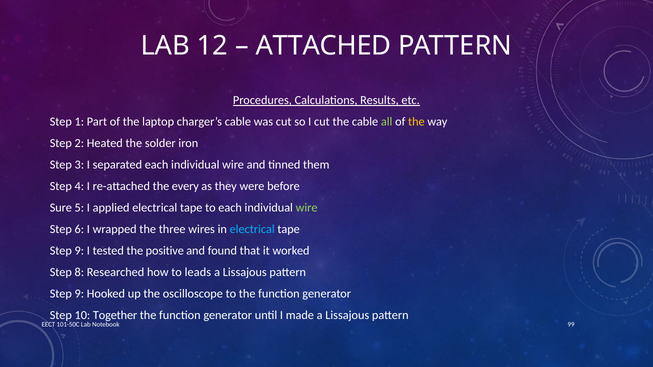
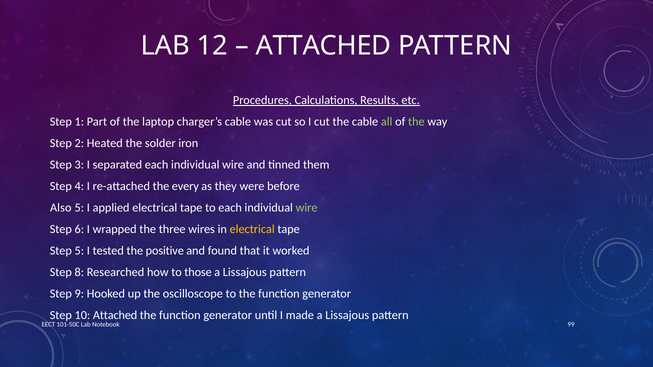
the colour: yellow -> light green (416, 122)
Sure: Sure -> Also (61, 208)
electrical colour: light blue -> yellow (252, 229)
9: 9 -> 5 (79, 251)
leads: leads -> those (198, 272)
10 Together: Together -> Attached (115, 315)
